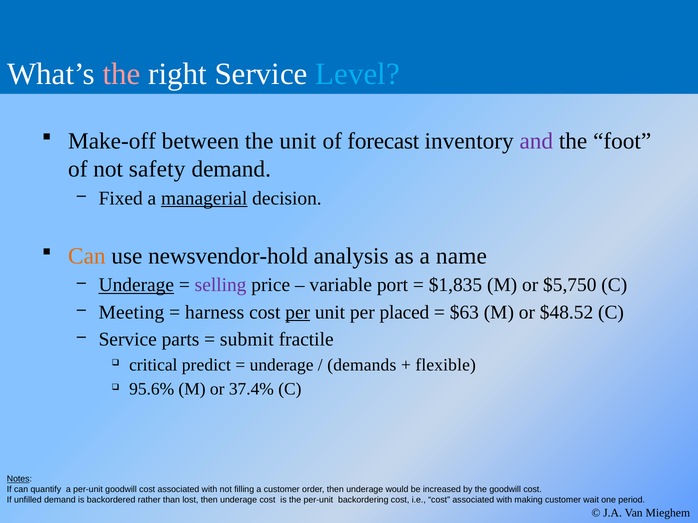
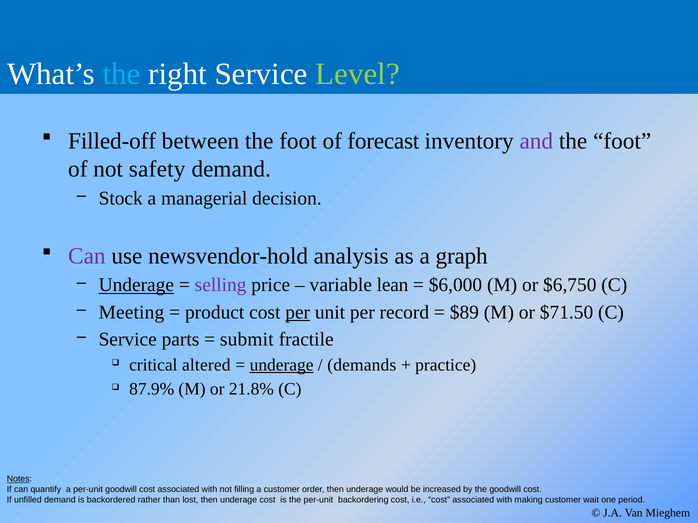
the colour: pink -> light blue (122, 74)
Level colour: light blue -> light green (358, 74)
Make-off: Make-off -> Filled-off (112, 141)
between the unit: unit -> foot (298, 141)
Fixed: Fixed -> Stock (121, 198)
managerial underline: present -> none (204, 198)
Can colour: orange -> purple (87, 256)
name: name -> graph (462, 256)
port: port -> lean (393, 285)
$1,835: $1,835 -> $6,000 (455, 285)
$5,750: $5,750 -> $6,750 (570, 285)
harness: harness -> product (215, 313)
placed: placed -> record (404, 313)
$63: $63 -> $89 (464, 313)
$48.52: $48.52 -> $71.50 (567, 313)
predict: predict -> altered (206, 365)
underage underline: none -> present (282, 365)
flexible: flexible -> practice (446, 365)
95.6%: 95.6% -> 87.9% (152, 390)
37.4%: 37.4% -> 21.8% (251, 390)
